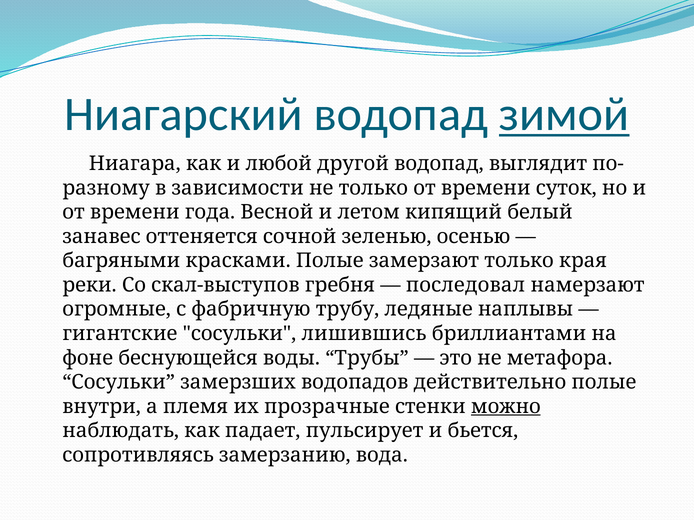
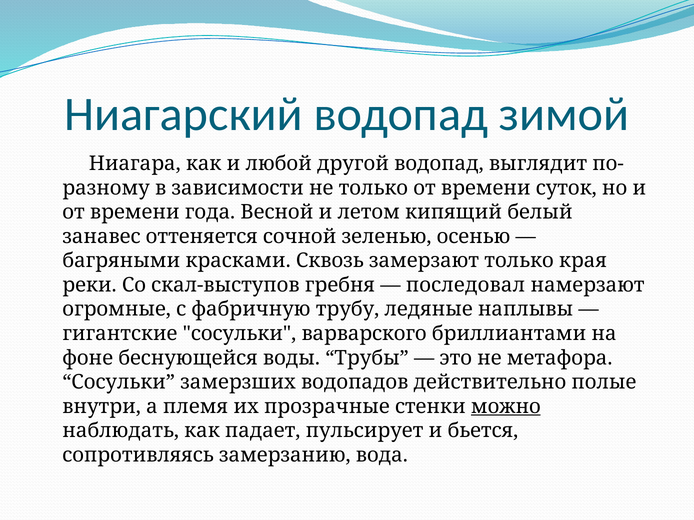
зимой underline: present -> none (564, 115)
красками Полые: Полые -> Сквозь (330, 261)
лишившись: лишившись -> варварского (364, 334)
